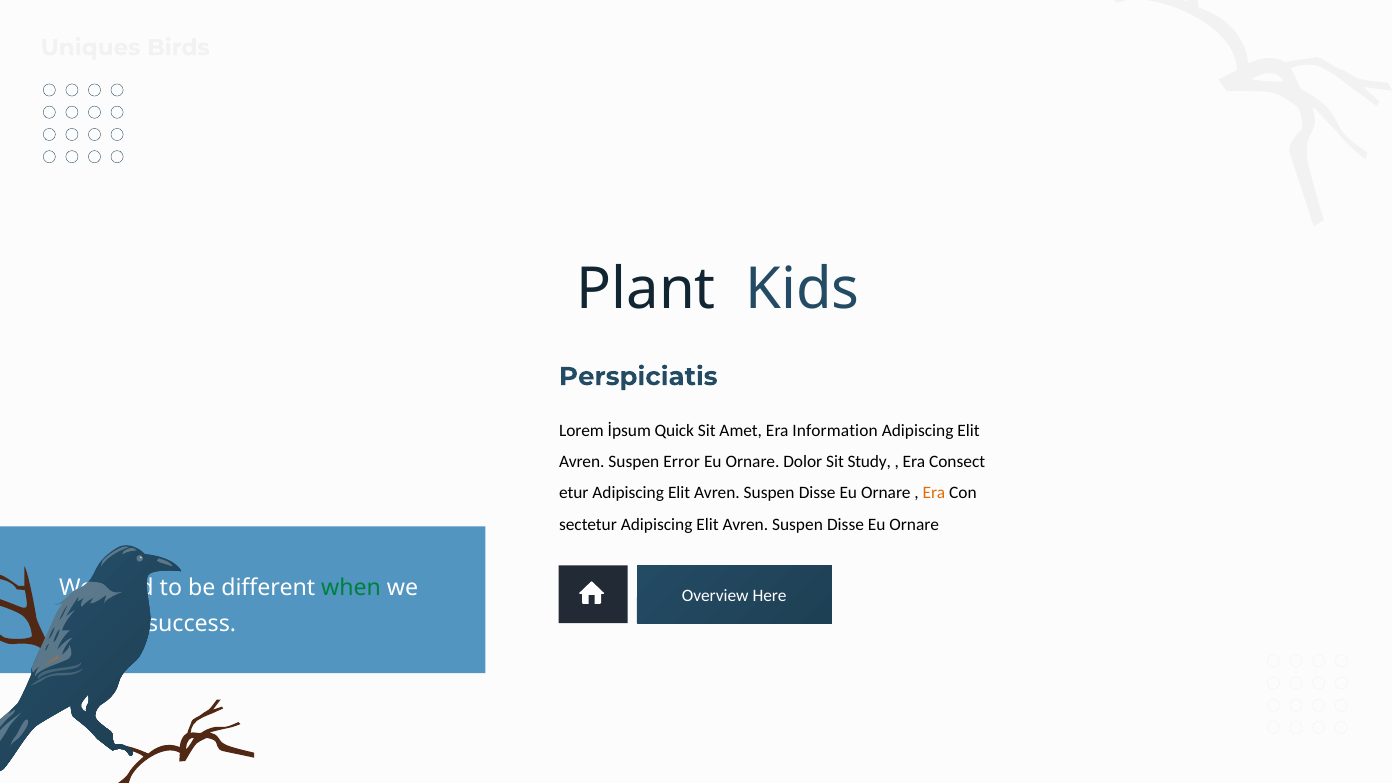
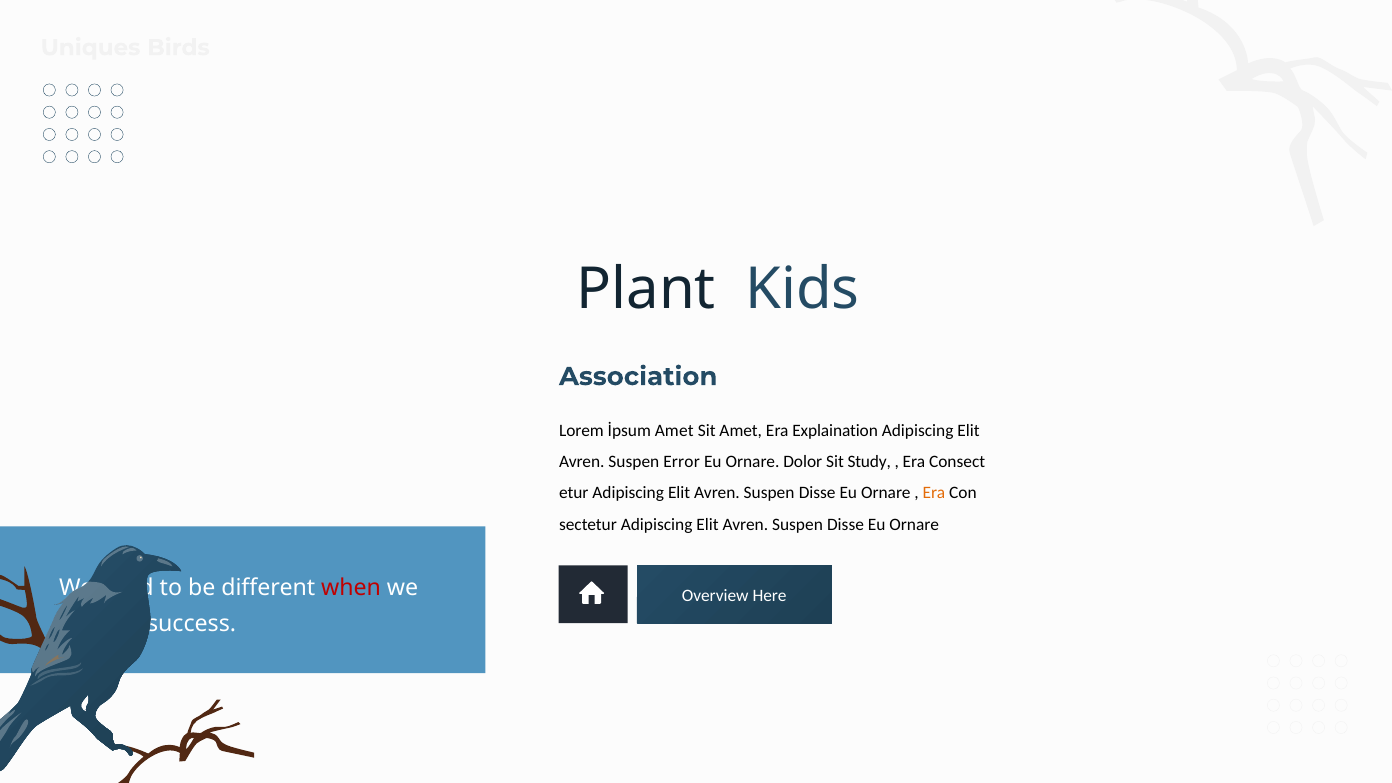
Perspiciatis: Perspiciatis -> Association (638, 377)
İpsum Quick: Quick -> Amet (674, 430)
Information: Information -> Explaination (835, 430)
when colour: green -> red (351, 588)
